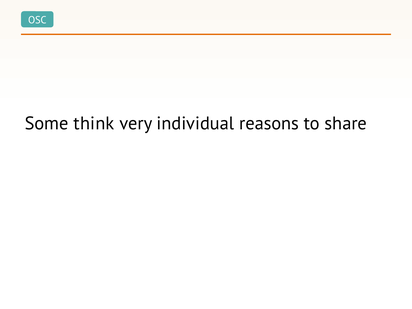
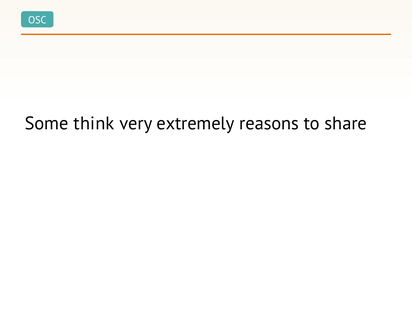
individual: individual -> extremely (195, 123)
